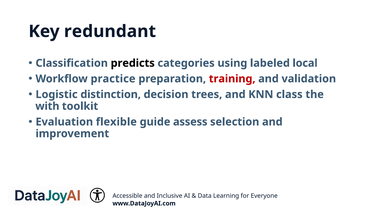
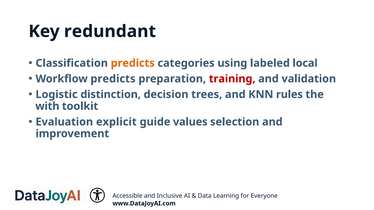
predicts colour: black -> orange (133, 63)
Workflow practice: practice -> predicts (113, 79)
class: class -> rules (289, 95)
flexible: flexible -> explicit (116, 122)
assess: assess -> values (190, 122)
